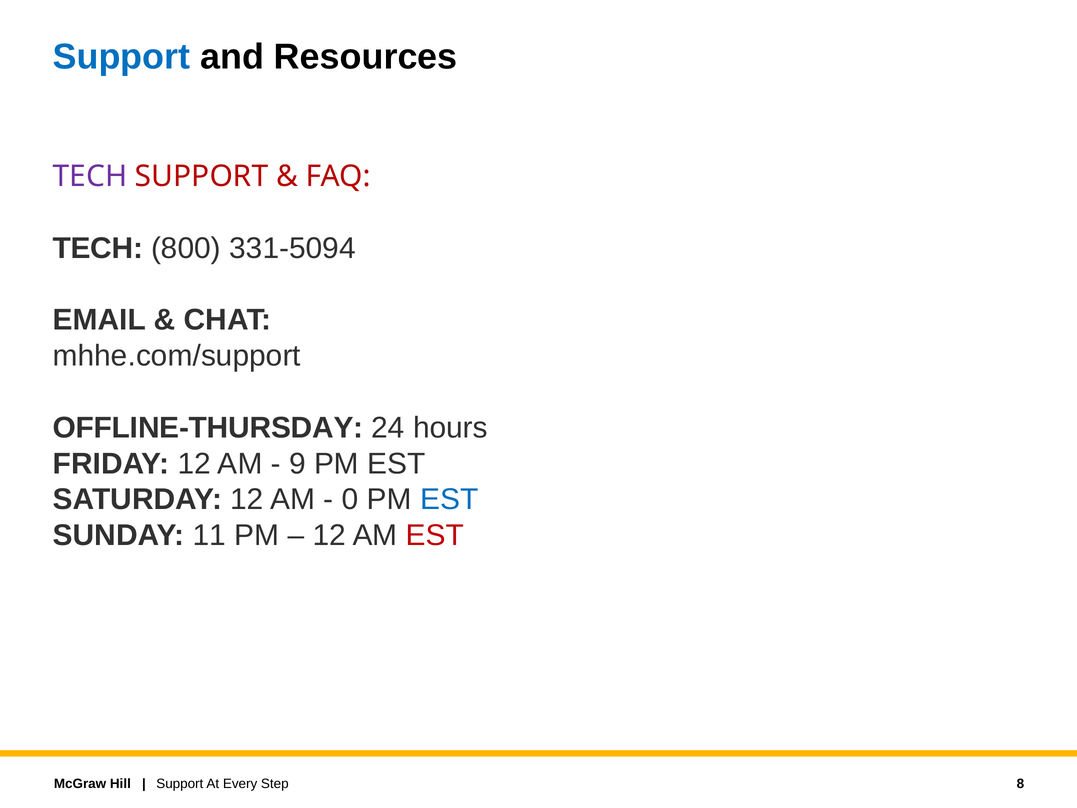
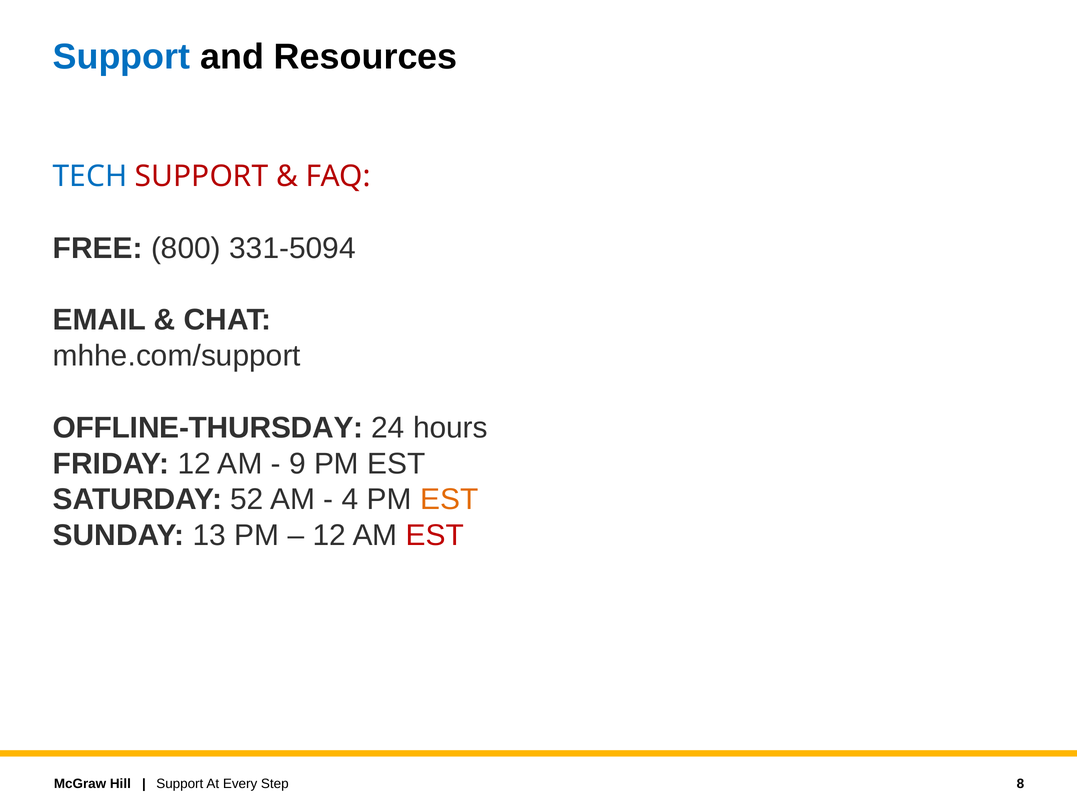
TECH colour: purple -> blue (90, 176)
TECH: TECH -> FREE (98, 248)
SATURDAY 12: 12 -> 52 (247, 499)
0: 0 -> 4 (350, 499)
EST colour: blue -> orange (449, 499)
11: 11 -> 13 (209, 535)
